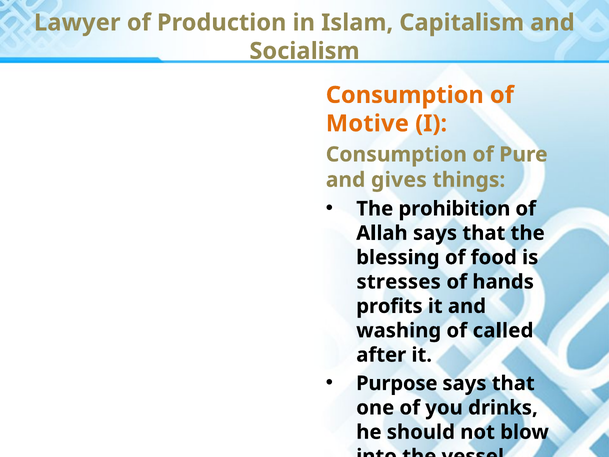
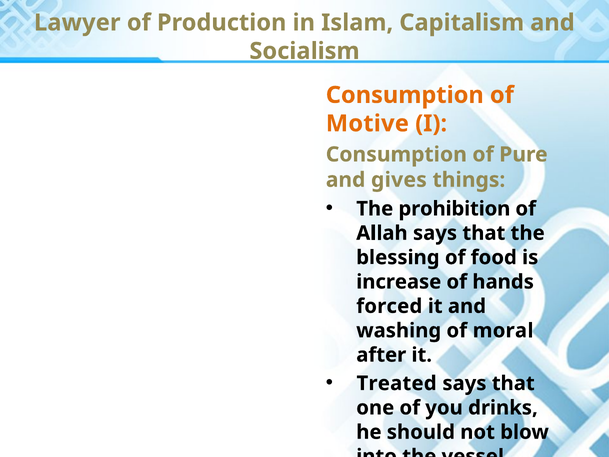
stresses: stresses -> increase (399, 282)
profits: profits -> forced (389, 306)
called: called -> moral (503, 330)
Purpose: Purpose -> Treated (397, 383)
